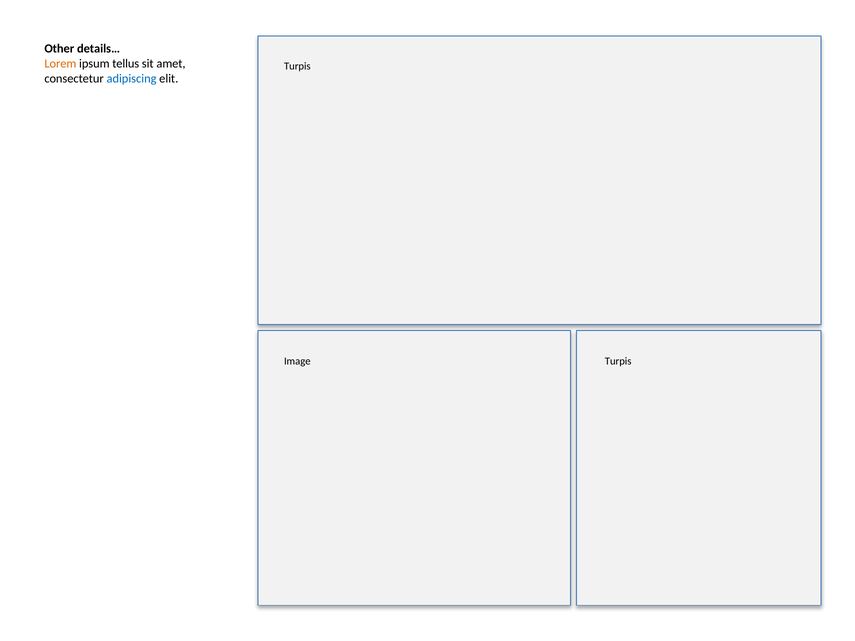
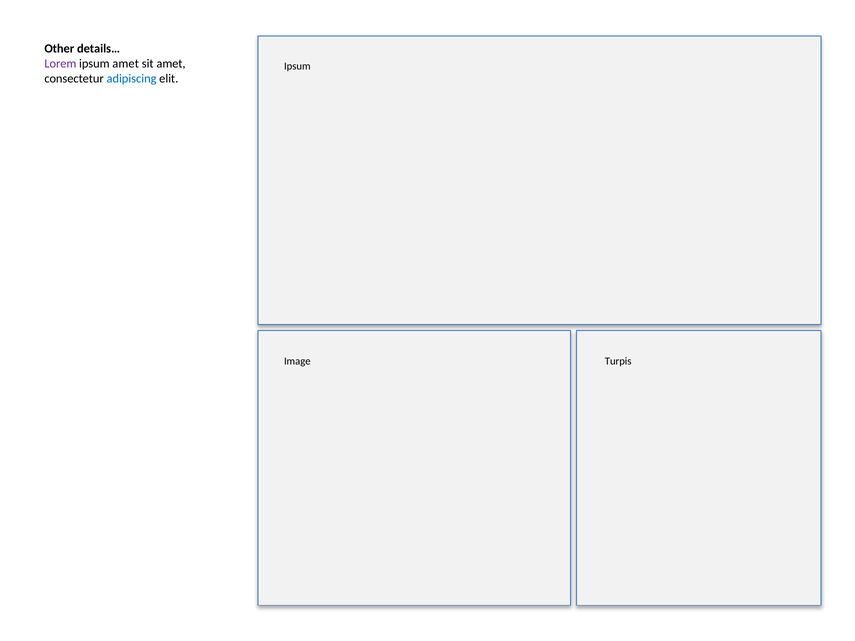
Lorem colour: orange -> purple (60, 64)
ipsum tellus: tellus -> amet (126, 64)
Turpis: Turpis -> Ipsum (297, 66)
